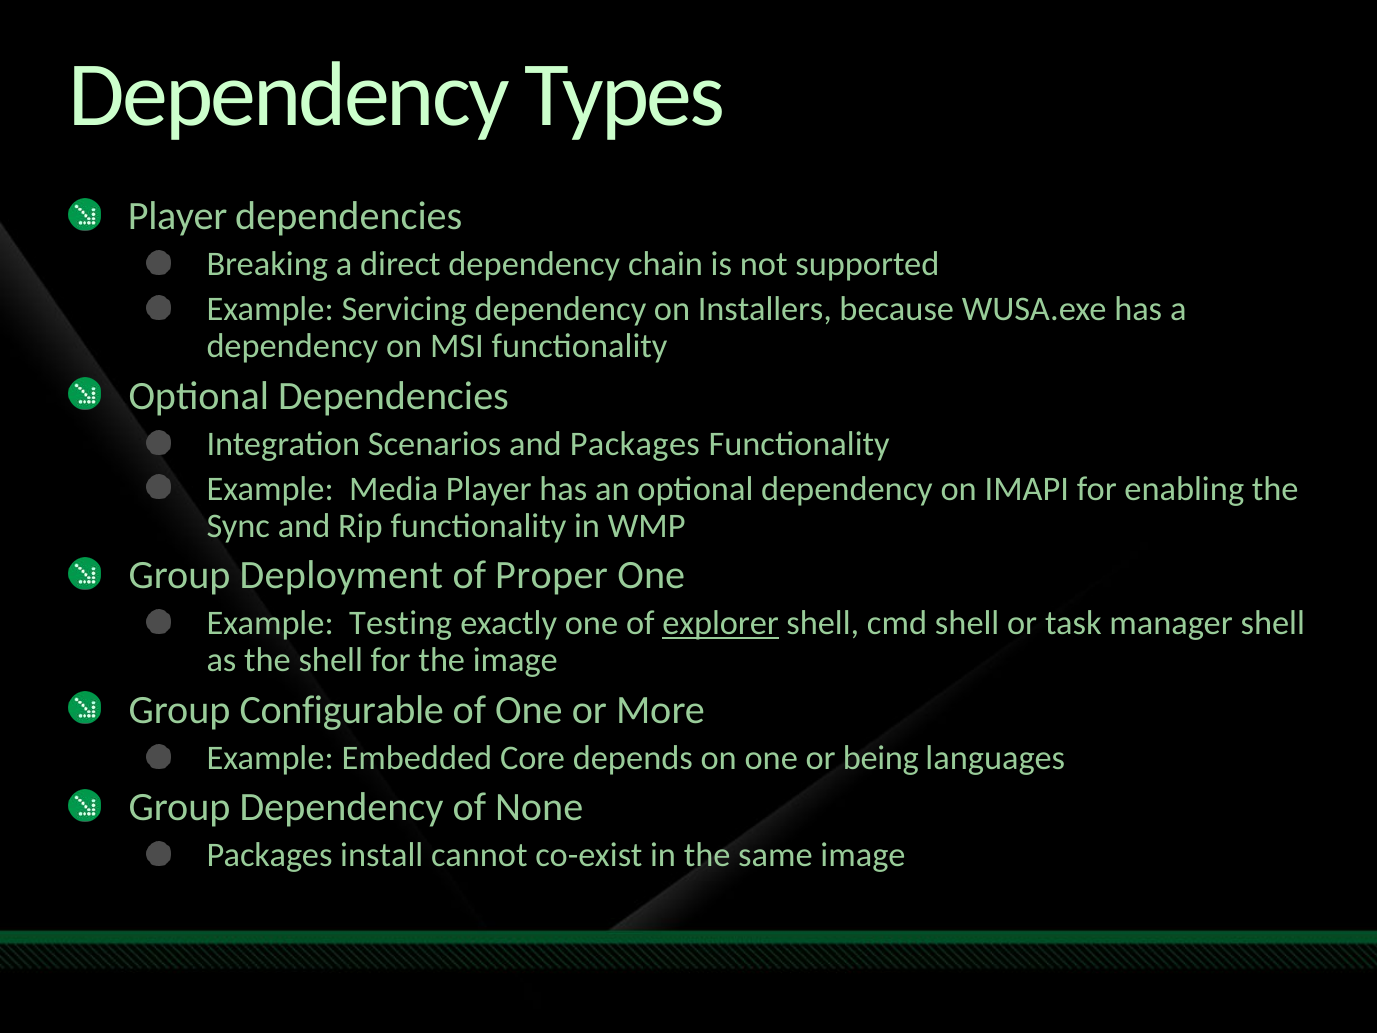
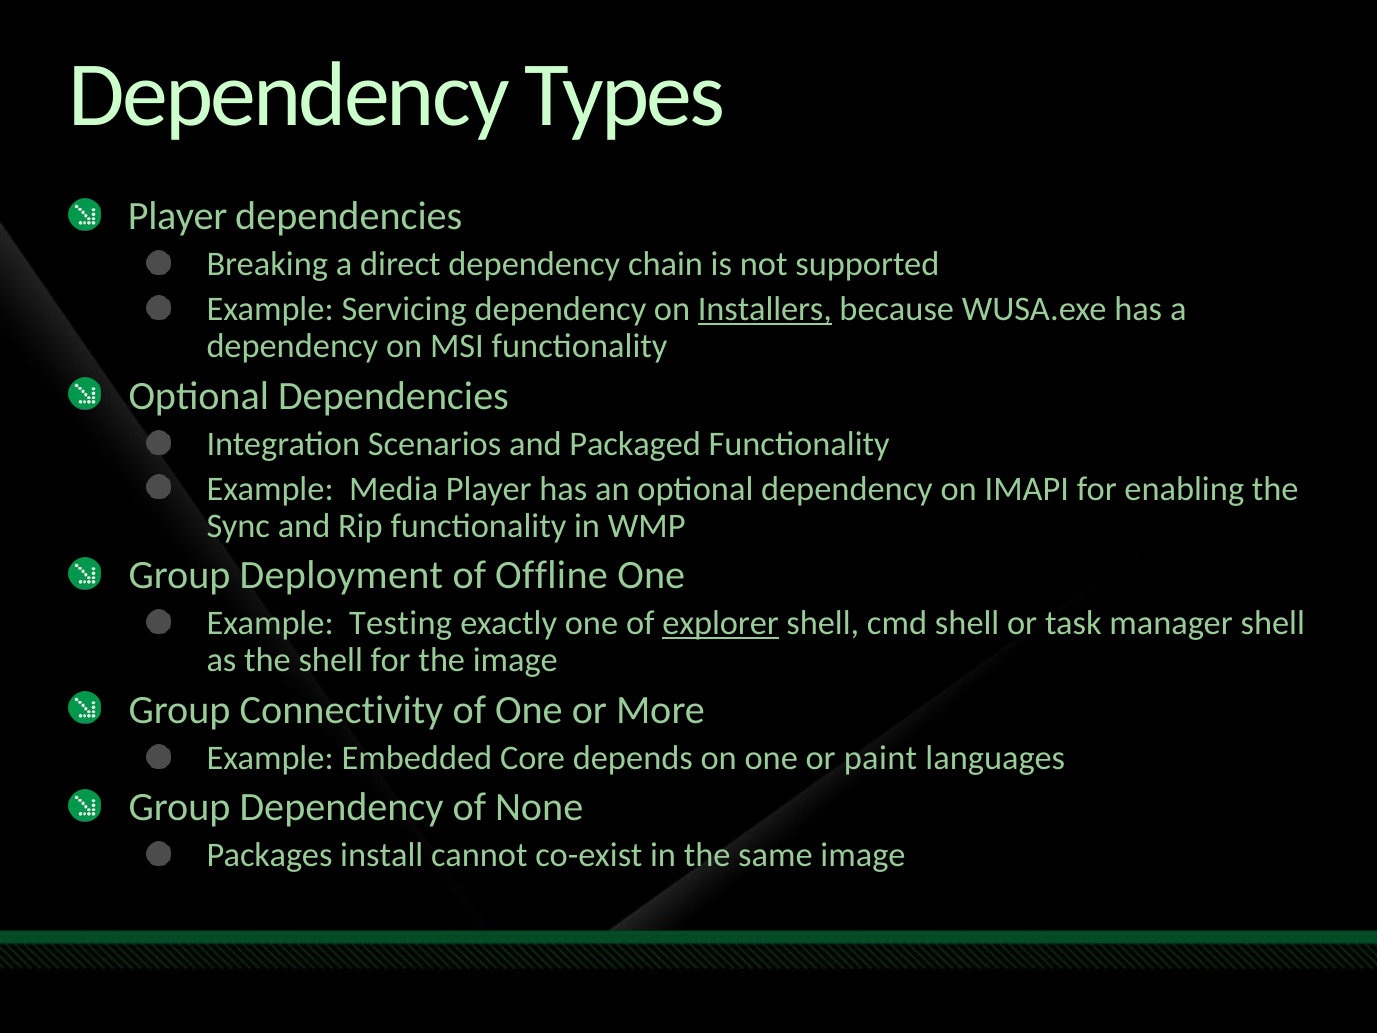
Installers underline: none -> present (765, 309)
and Packages: Packages -> Packaged (635, 444)
Proper: Proper -> Offline (552, 575)
Configurable: Configurable -> Connectivity (341, 710)
being: being -> paint (881, 758)
